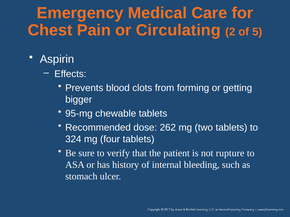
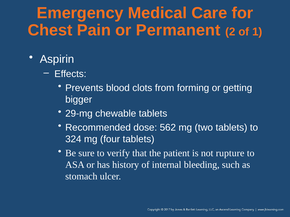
Circulating: Circulating -> Permanent (178, 30)
5: 5 -> 1 (257, 32)
95-mg: 95-mg -> 29-mg (79, 114)
262: 262 -> 562 (168, 128)
